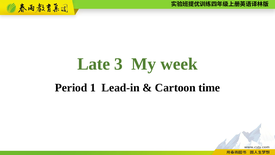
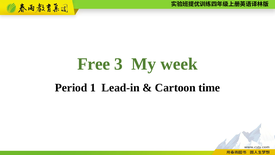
Late: Late -> Free (94, 64)
